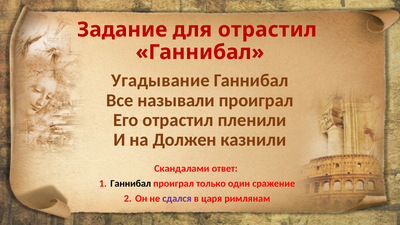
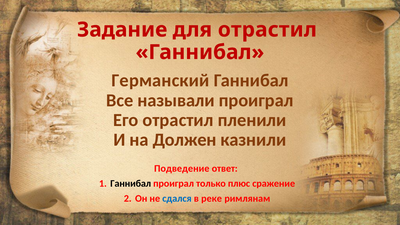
Угадывание: Угадывание -> Германский (160, 81)
Скандалами: Скандалами -> Подведение (182, 169)
один: один -> плюс (239, 183)
сдался colour: purple -> blue (177, 198)
царя: царя -> реке (212, 198)
